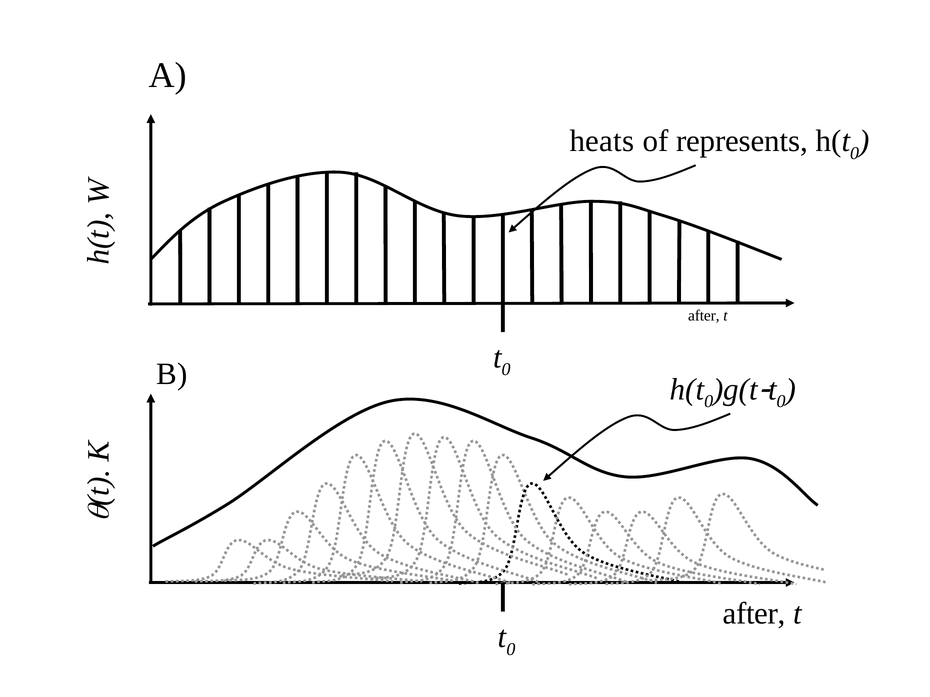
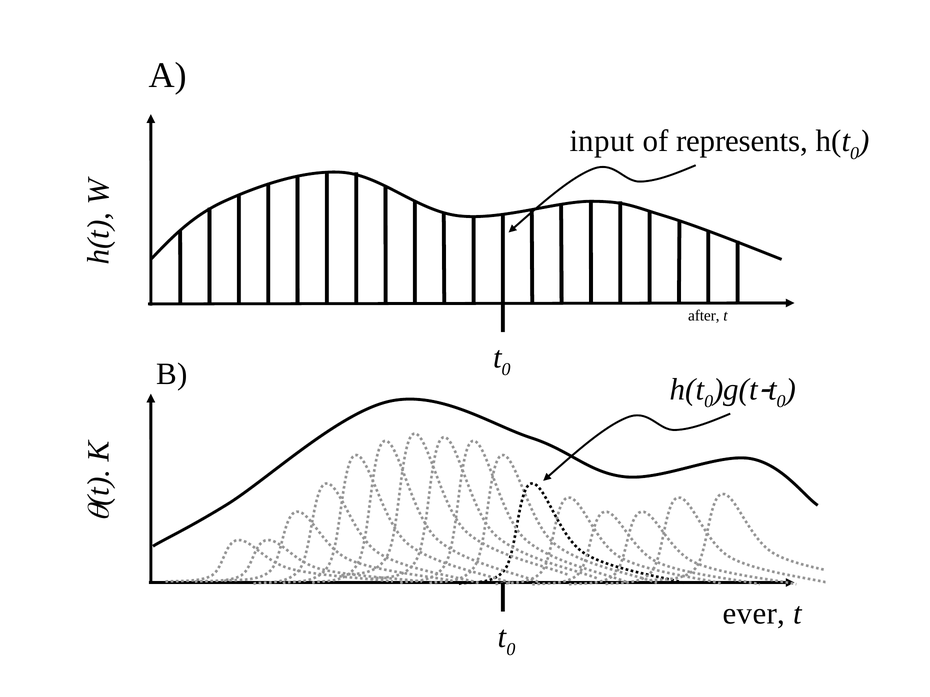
heats: heats -> input (602, 141)
after: after -> ever (754, 614)
